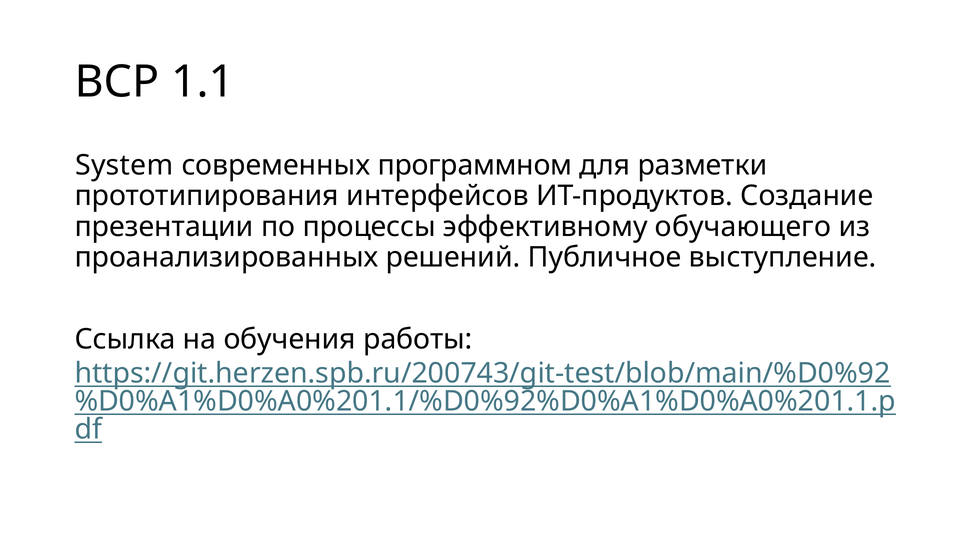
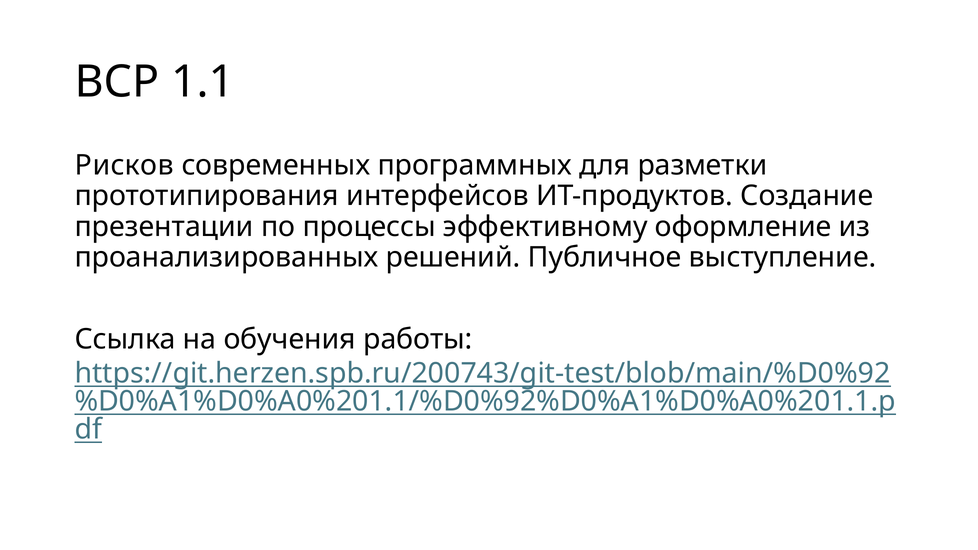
System: System -> Рисков (124, 165)
программном: программном -> программных (475, 165)
обучающего: обучающего -> оформление (743, 227)
